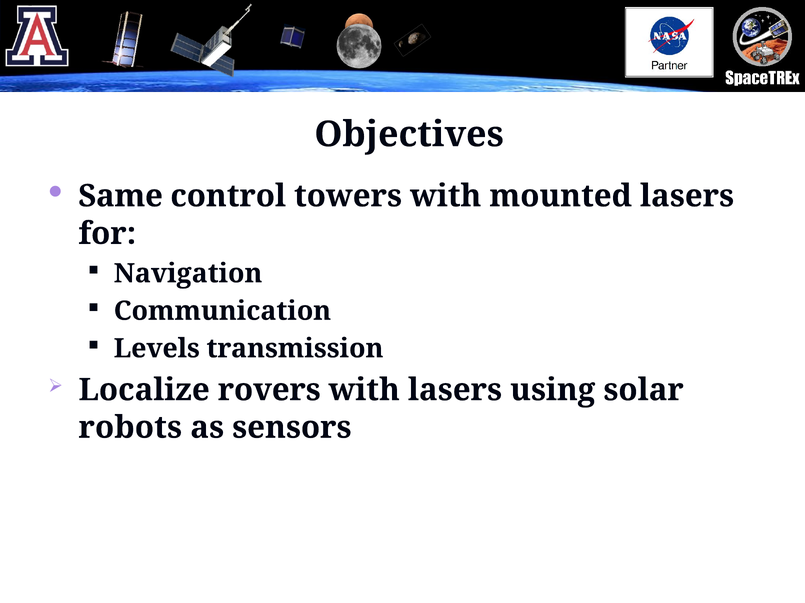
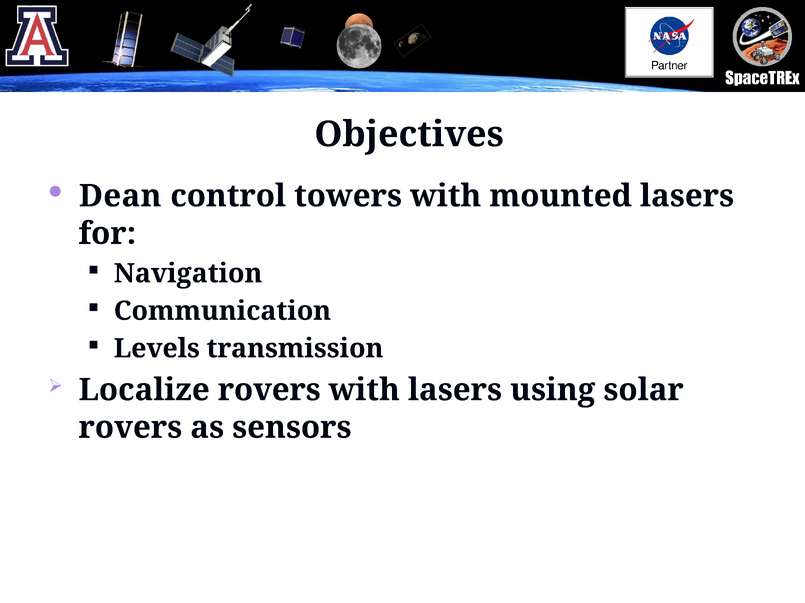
Same: Same -> Dean (120, 196)
robots: robots -> rovers (130, 428)
